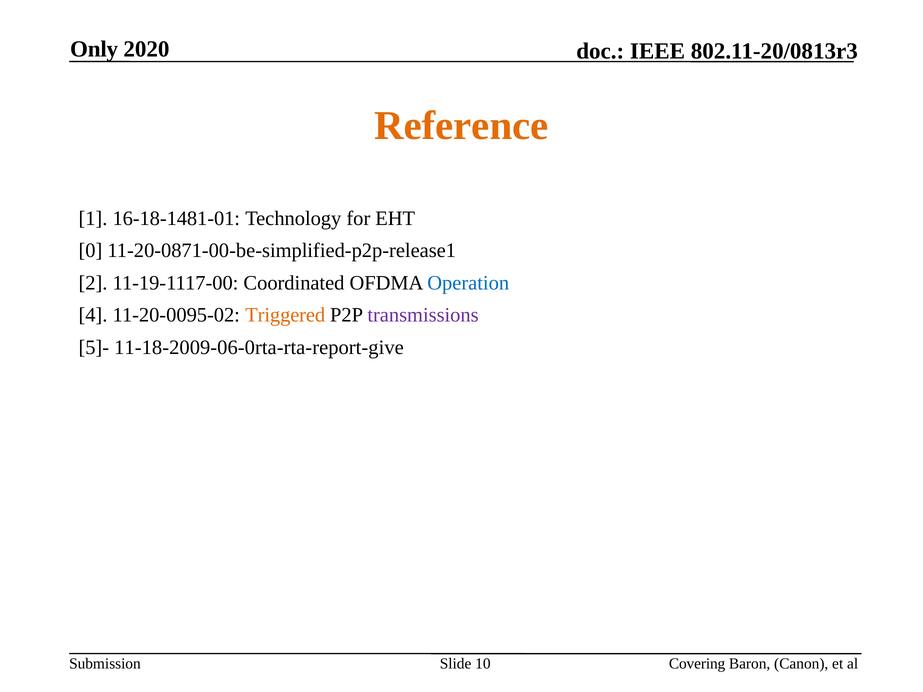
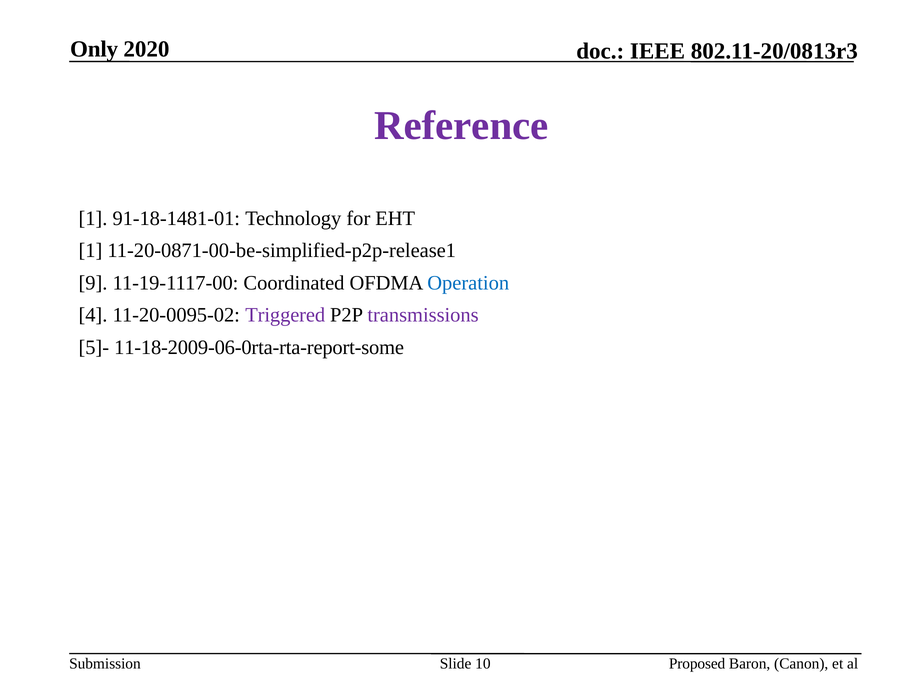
Reference colour: orange -> purple (461, 126)
16-18-1481-01: 16-18-1481-01 -> 91-18-1481-01 (176, 218)
0: 0 -> 1 (90, 251)
2: 2 -> 9 (93, 283)
Triggered colour: orange -> purple (285, 315)
11-18-2009-06-0rta-rta-report-give: 11-18-2009-06-0rta-rta-report-give -> 11-18-2009-06-0rta-rta-report-some (259, 348)
Covering: Covering -> Proposed (697, 664)
